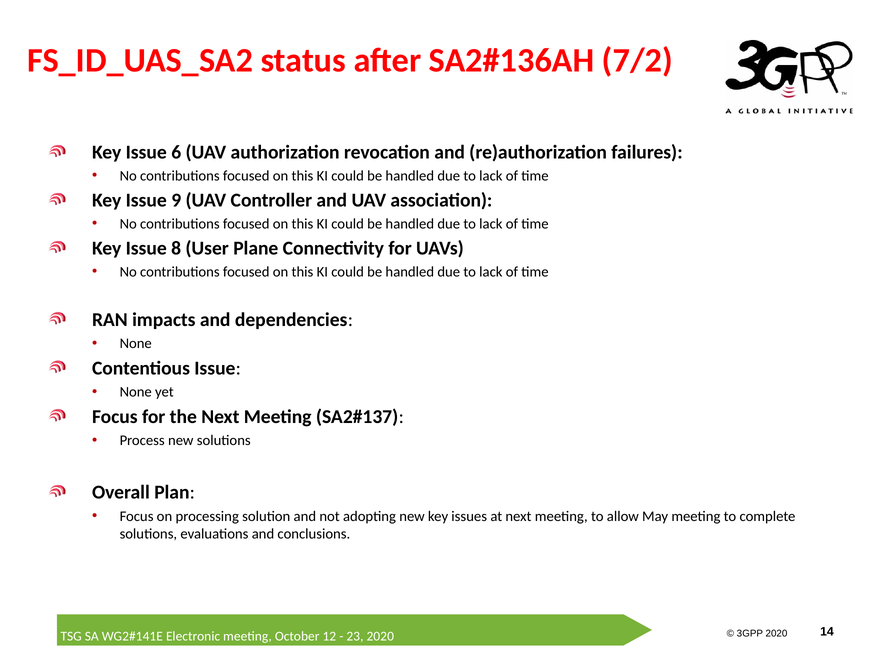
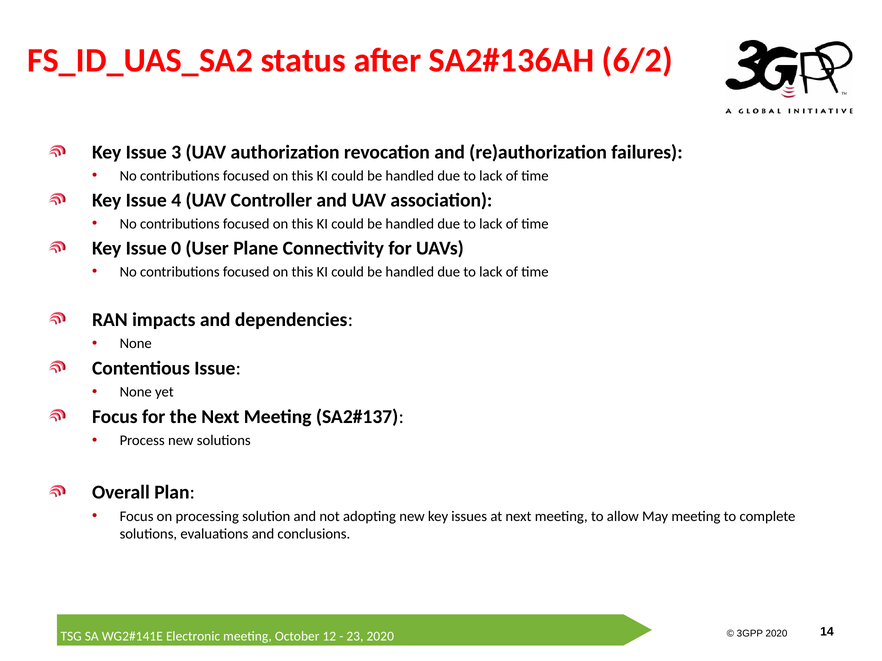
7/2: 7/2 -> 6/2 (637, 60)
6: 6 -> 3 (176, 153)
9: 9 -> 4 (176, 201)
8: 8 -> 0 (176, 249)
